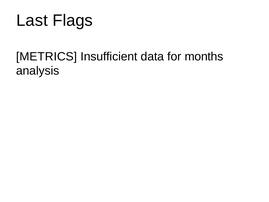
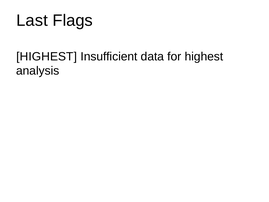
METRICS: METRICS -> HIGHEST (47, 56)
for months: months -> highest (204, 56)
